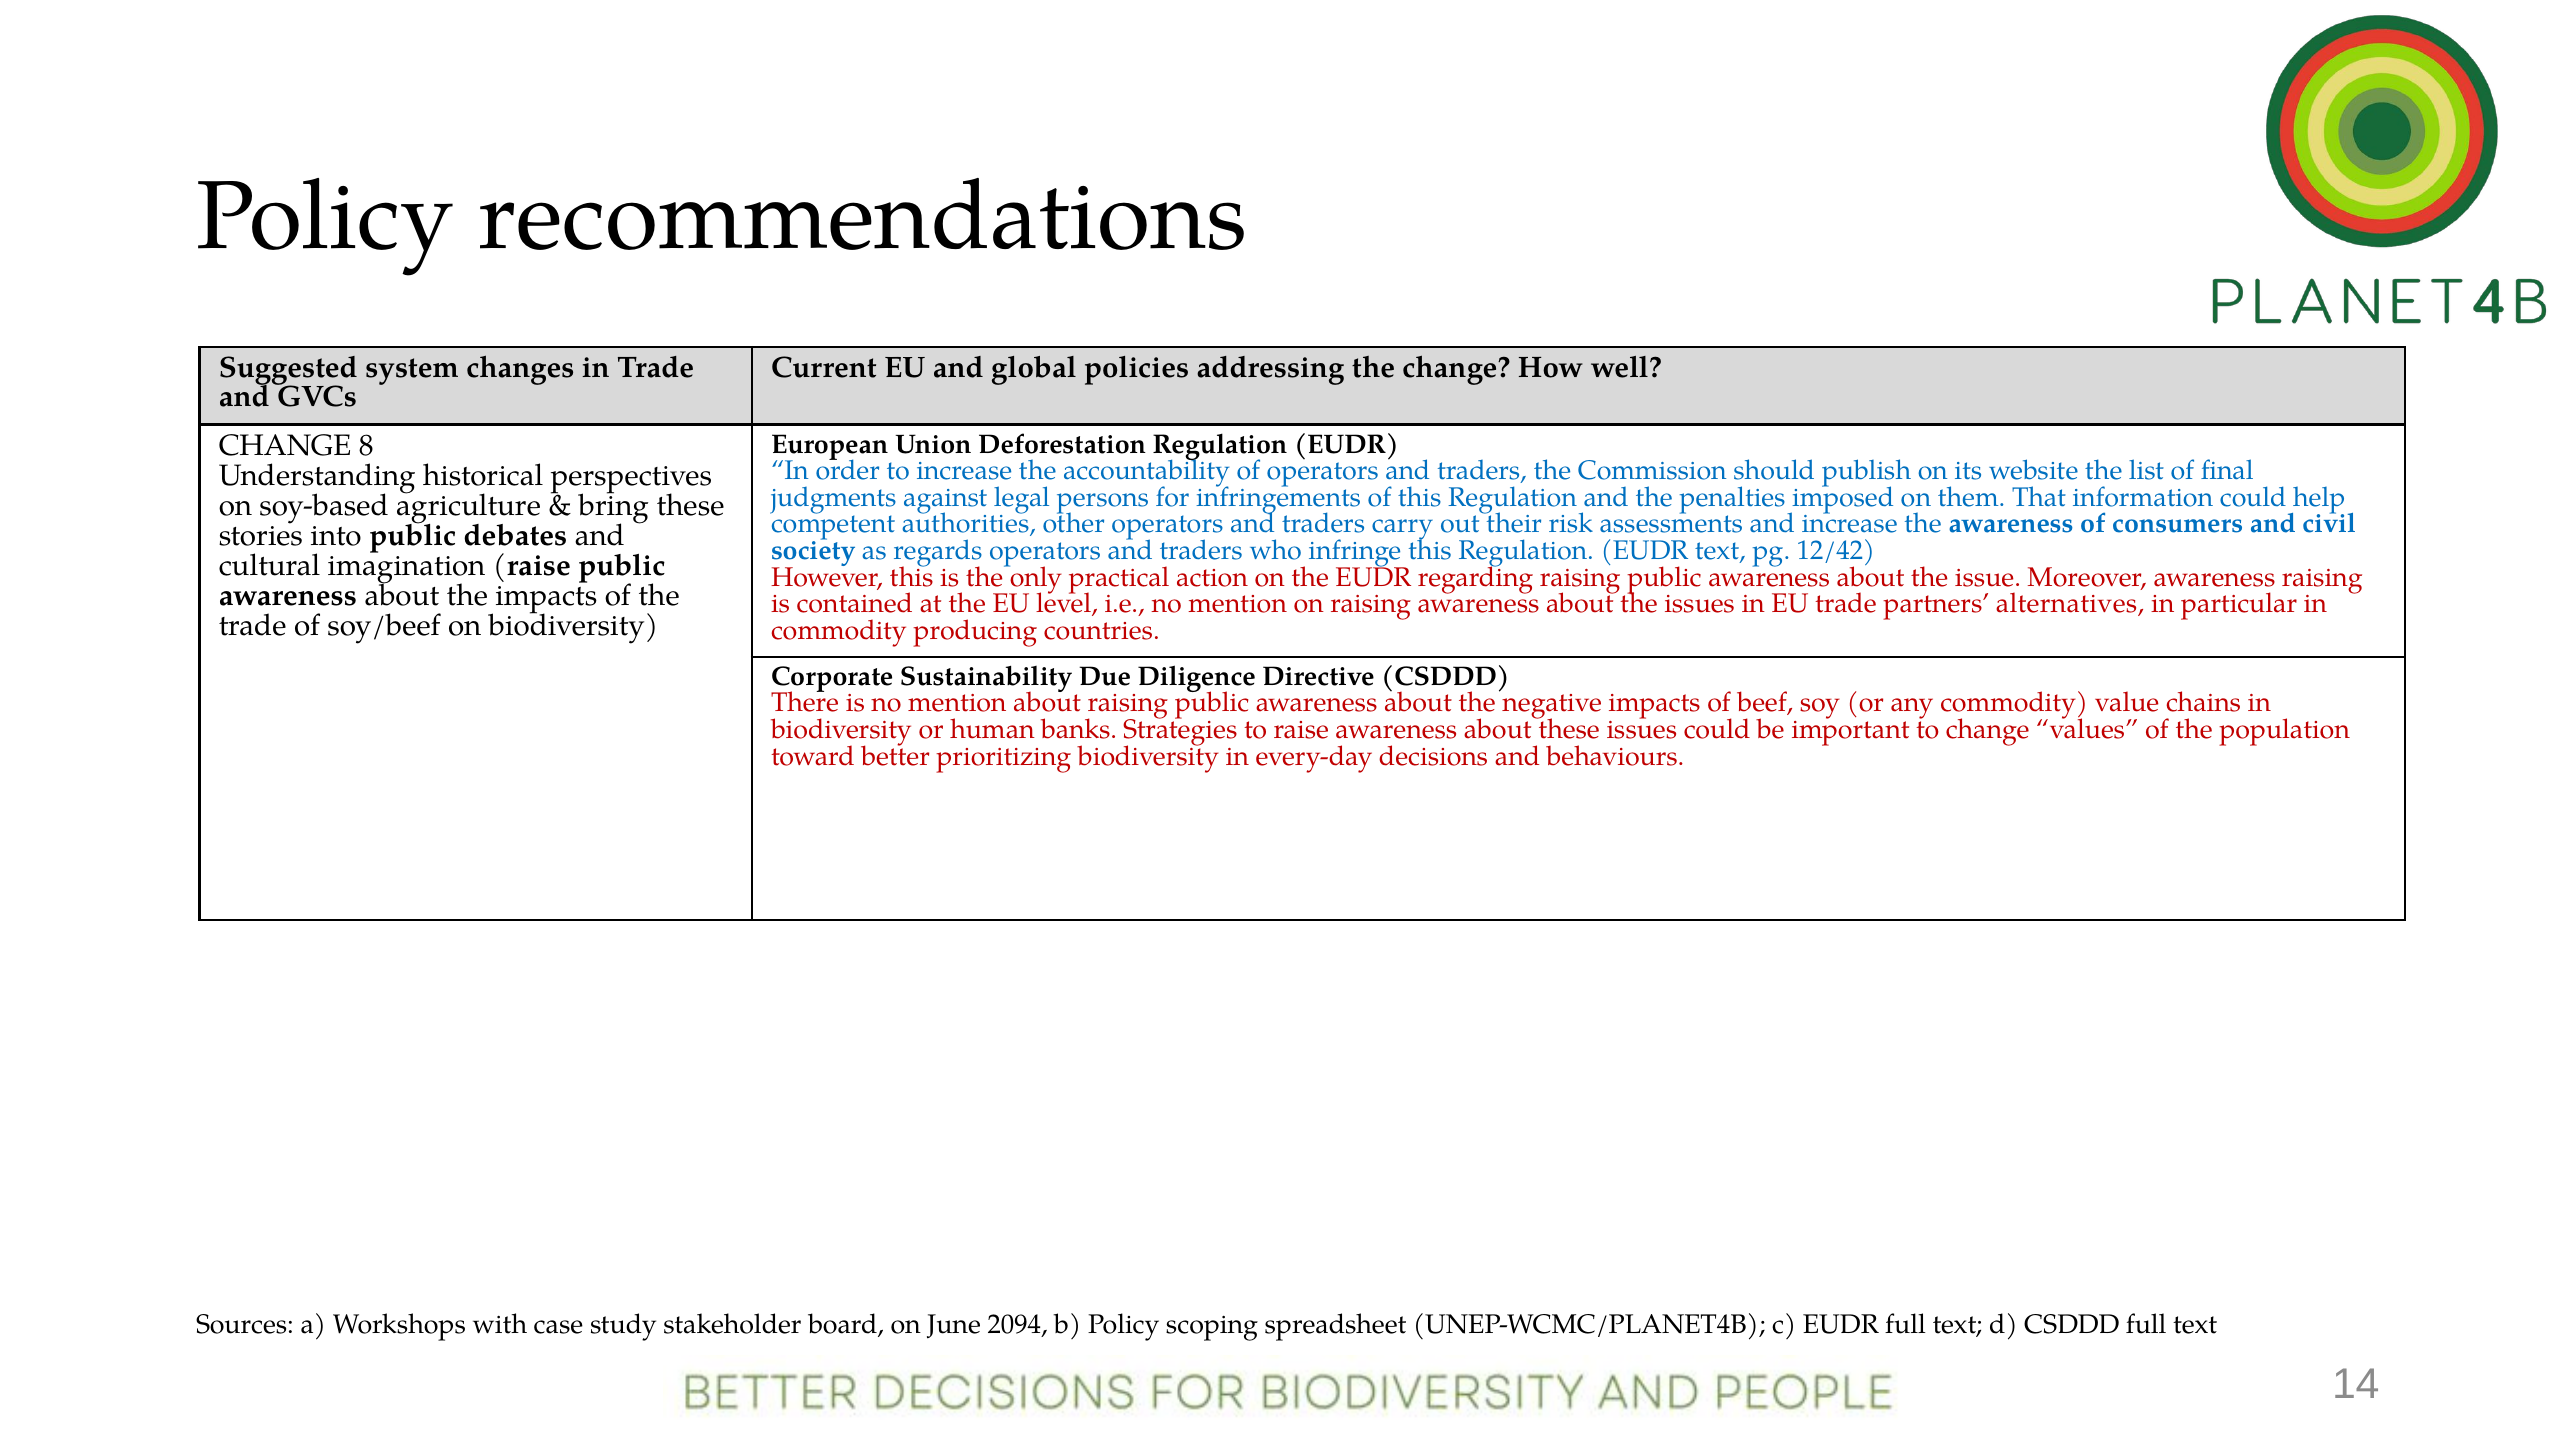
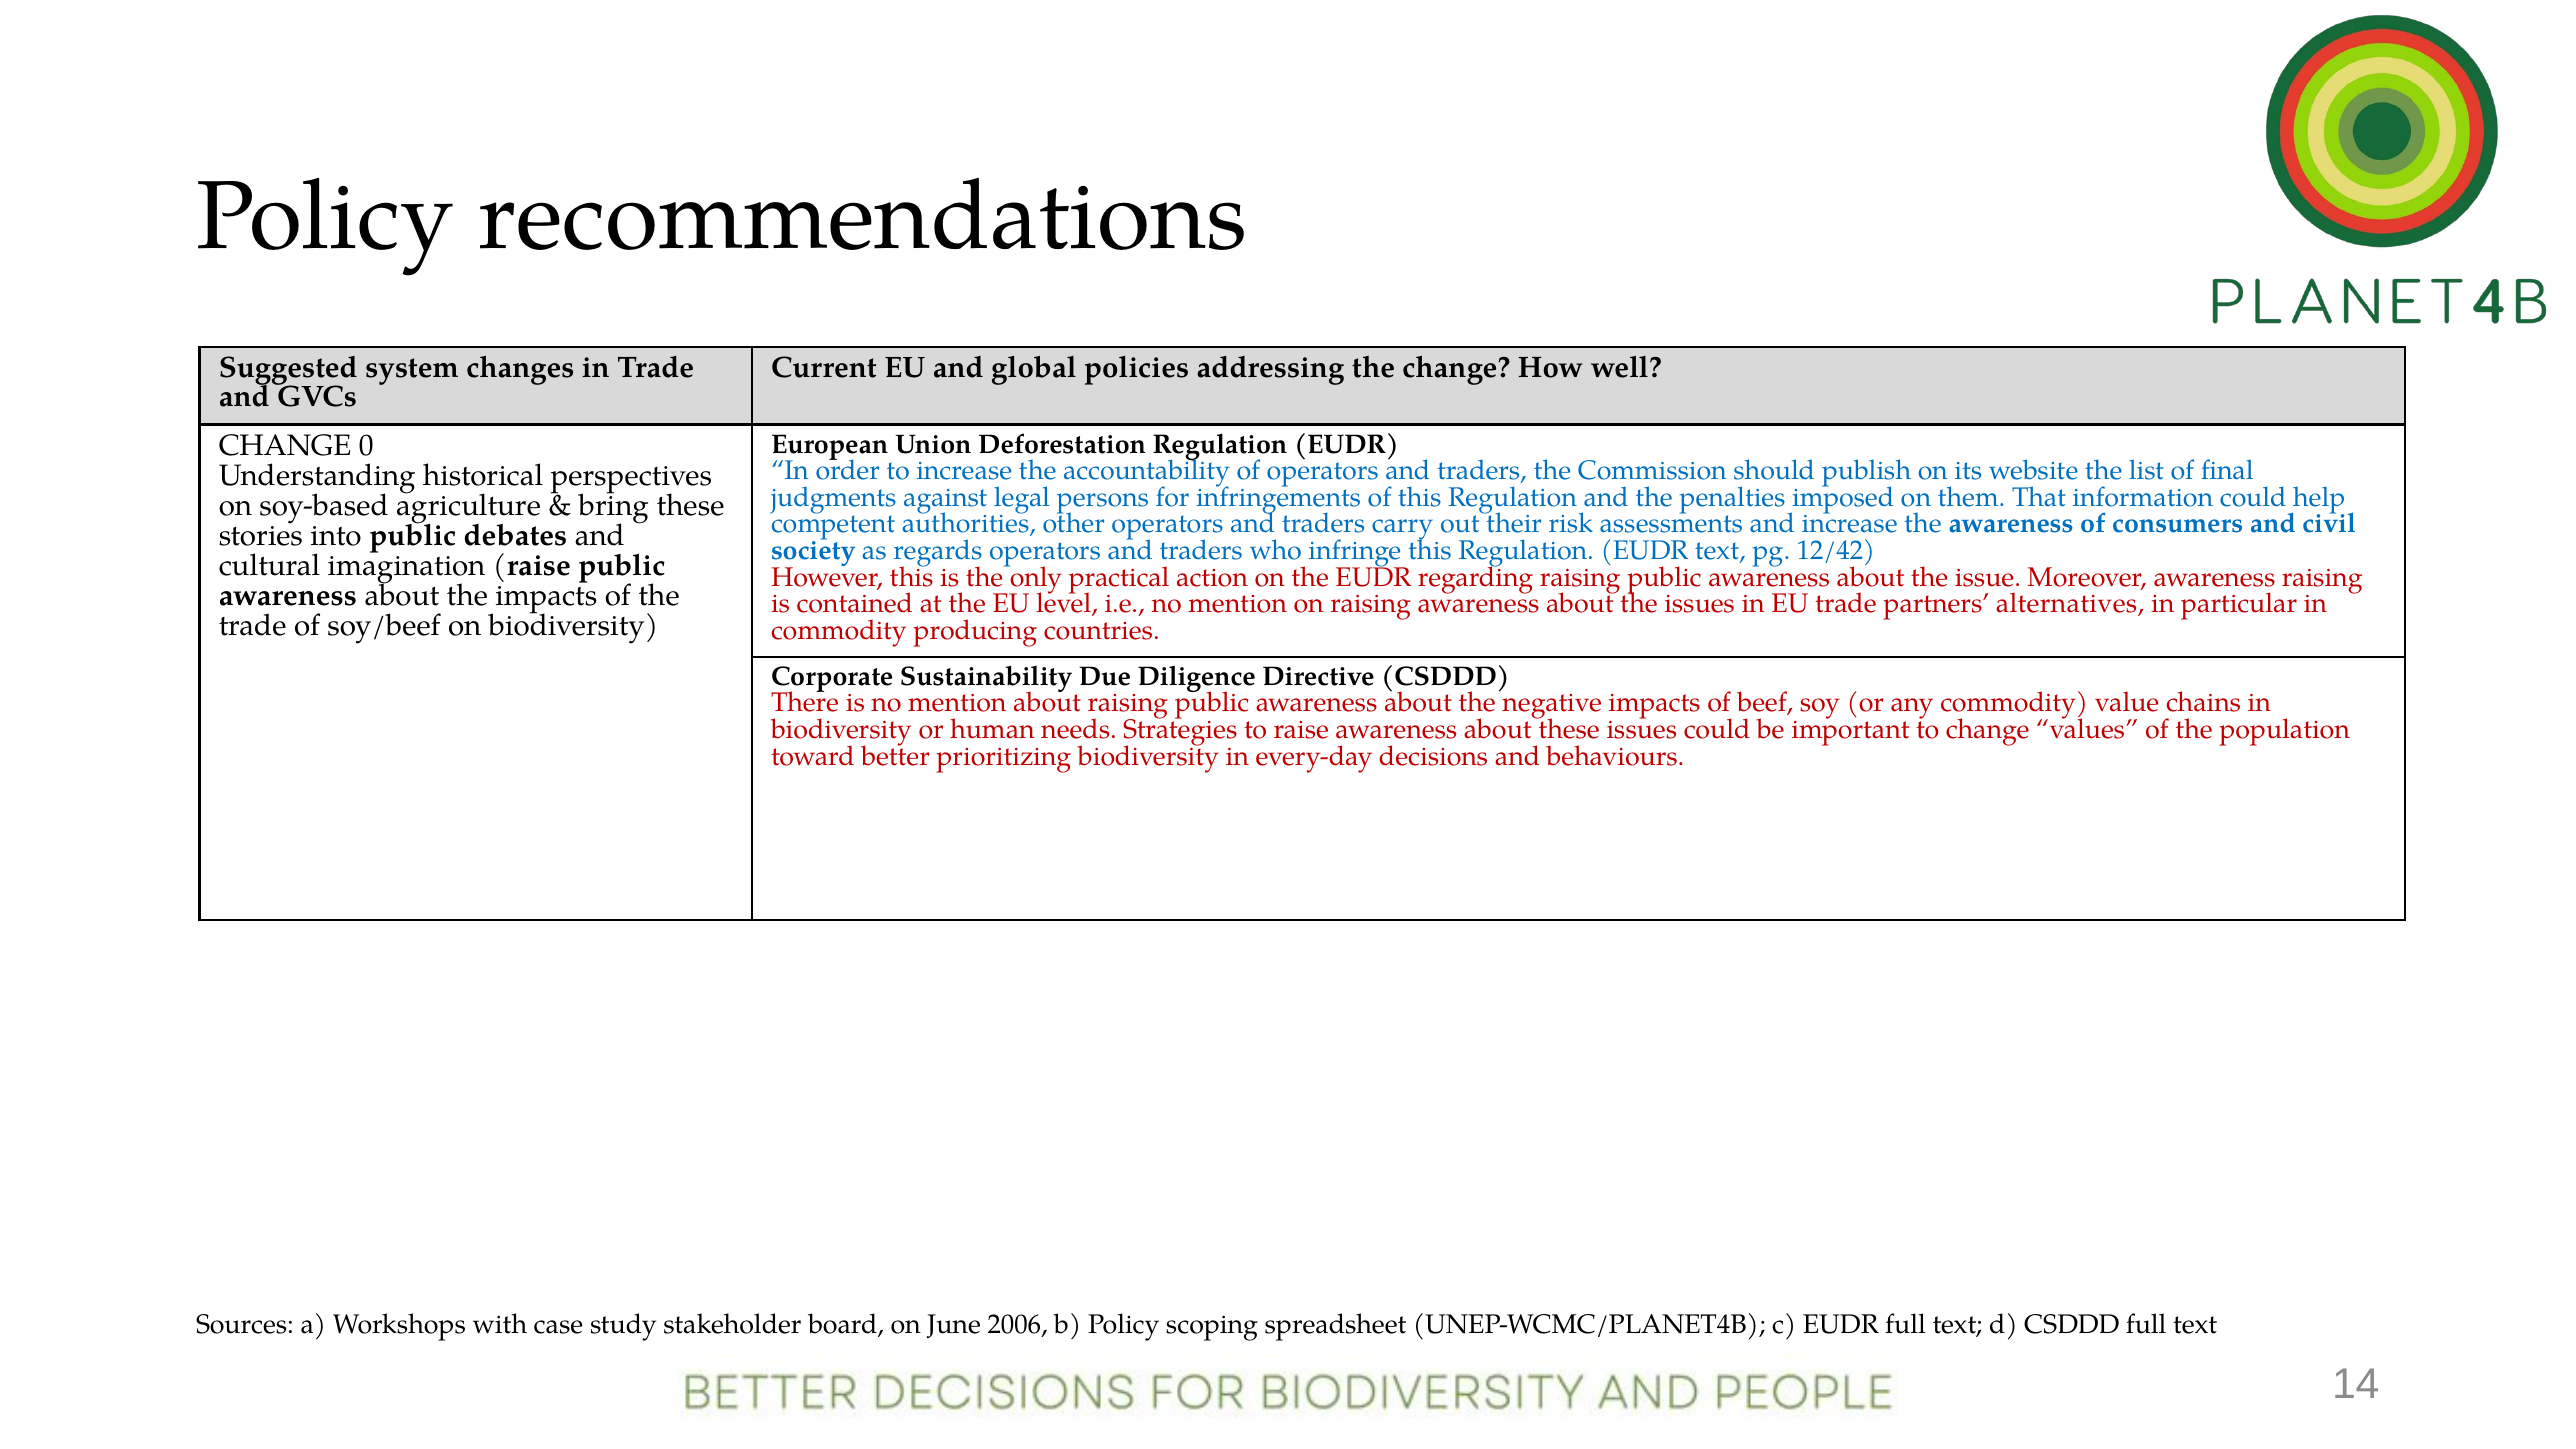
8: 8 -> 0 (366, 446)
banks: banks -> needs (1079, 730)
2094: 2094 -> 2006 (1018, 1324)
